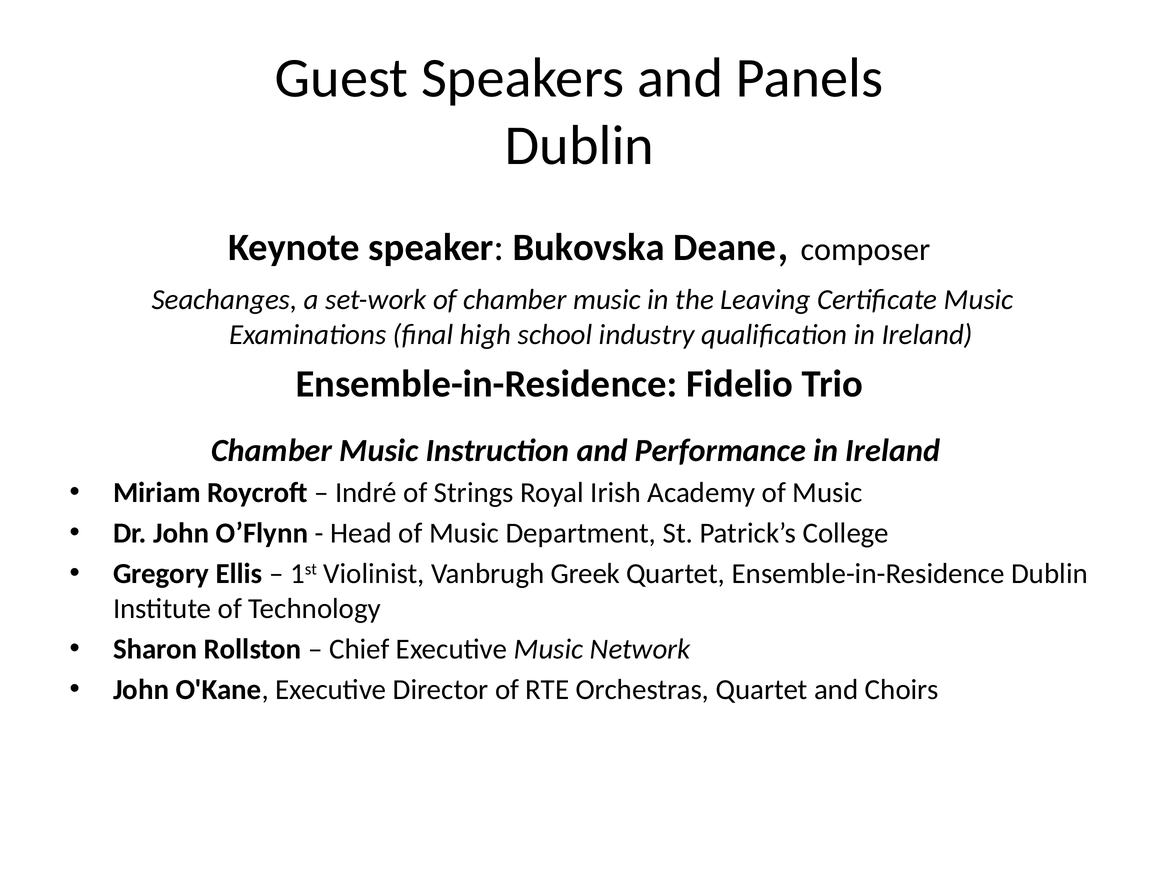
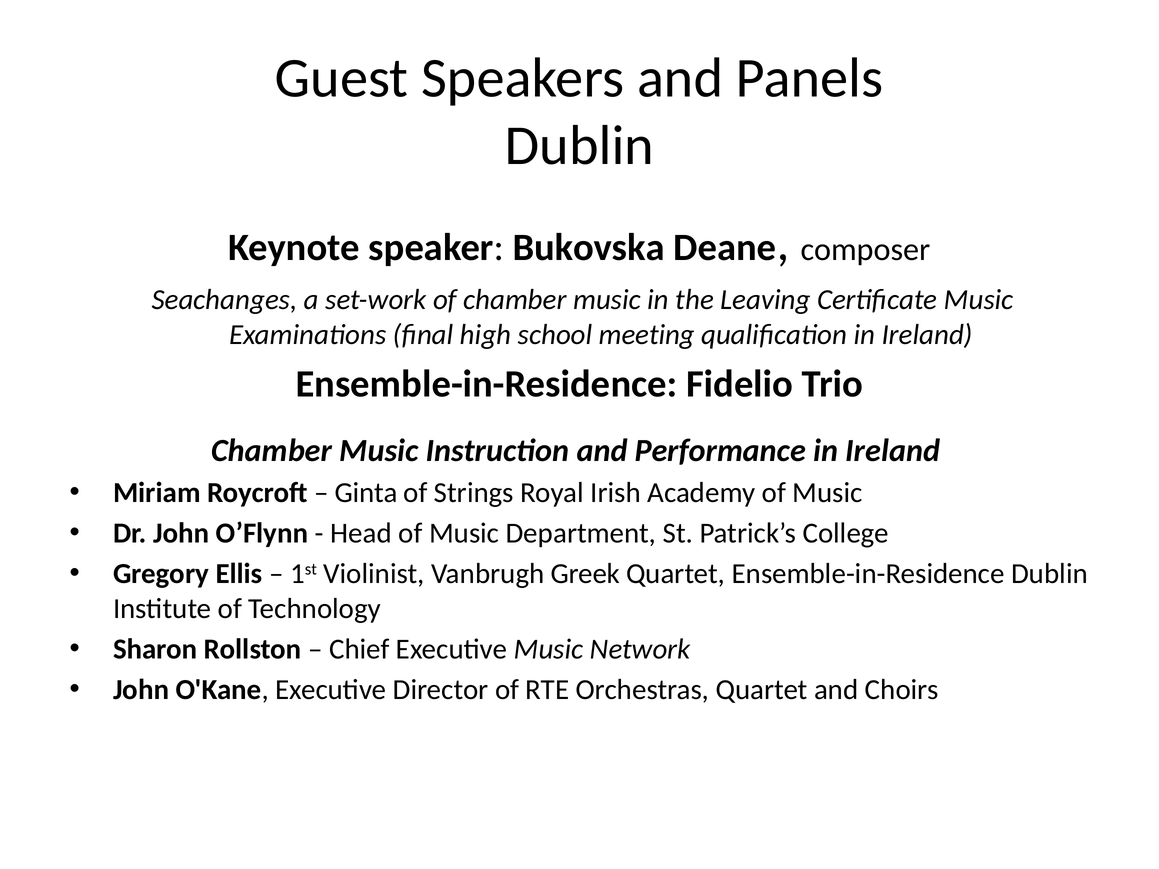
industry: industry -> meeting (647, 335)
Indré: Indré -> Ginta (366, 493)
